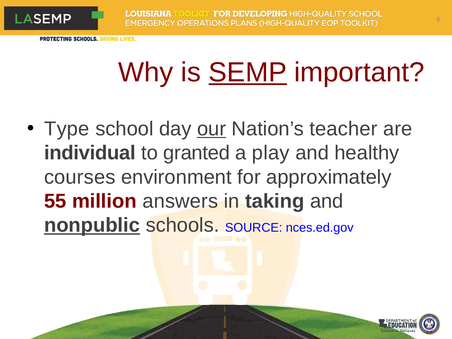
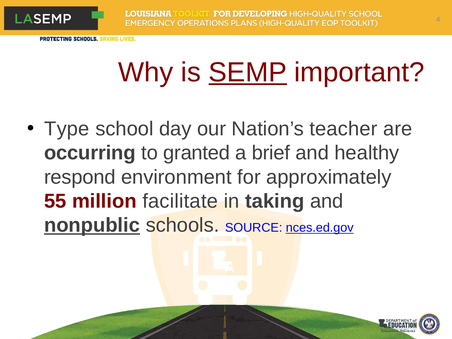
our underline: present -> none (212, 129)
individual: individual -> occurring (90, 153)
play: play -> brief (271, 153)
courses: courses -> respond (80, 177)
answers: answers -> facilitate (180, 201)
nces.ed.gov underline: none -> present (320, 228)
